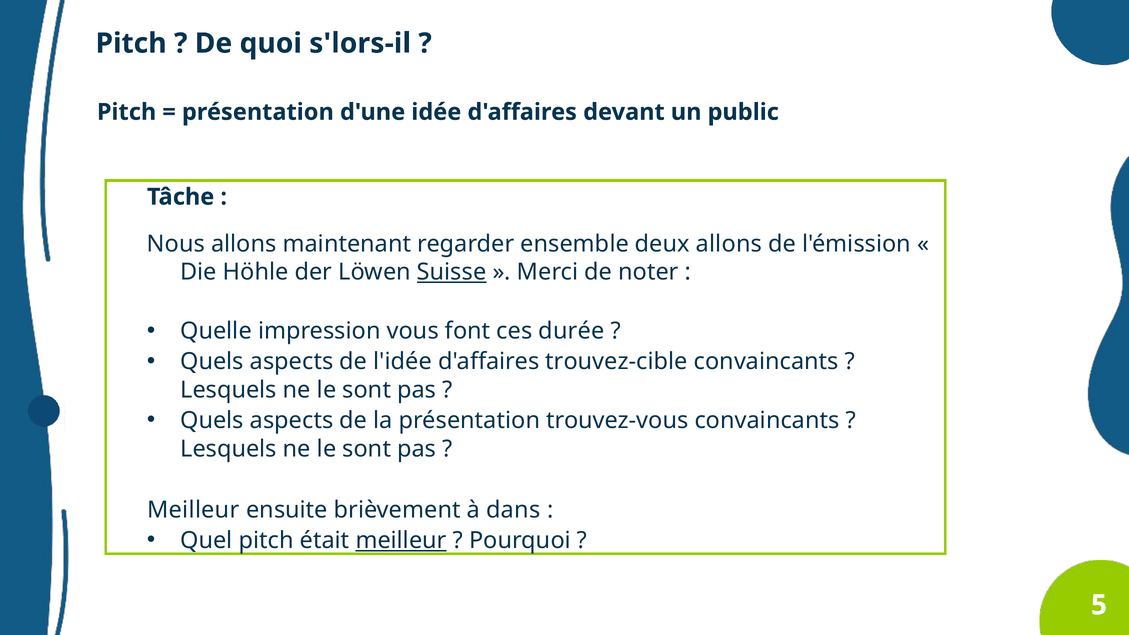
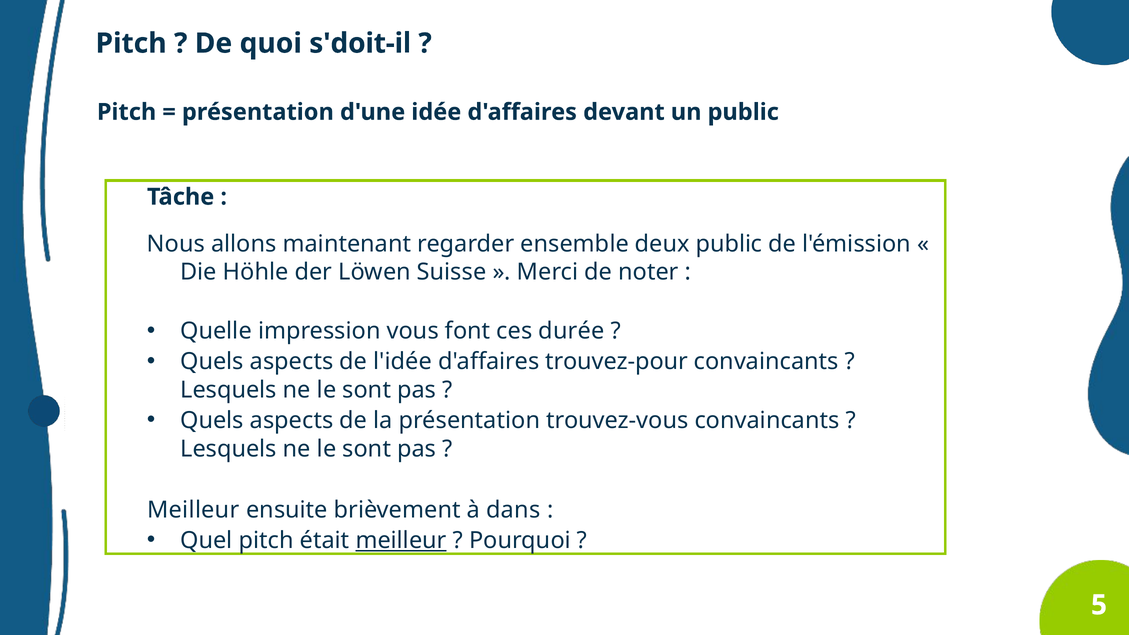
s'lors-il: s'lors-il -> s'doit-il (360, 43)
deux allons: allons -> public (729, 244)
Suisse underline: present -> none (452, 272)
trouvez-cible: trouvez-cible -> trouvez-pour (617, 362)
